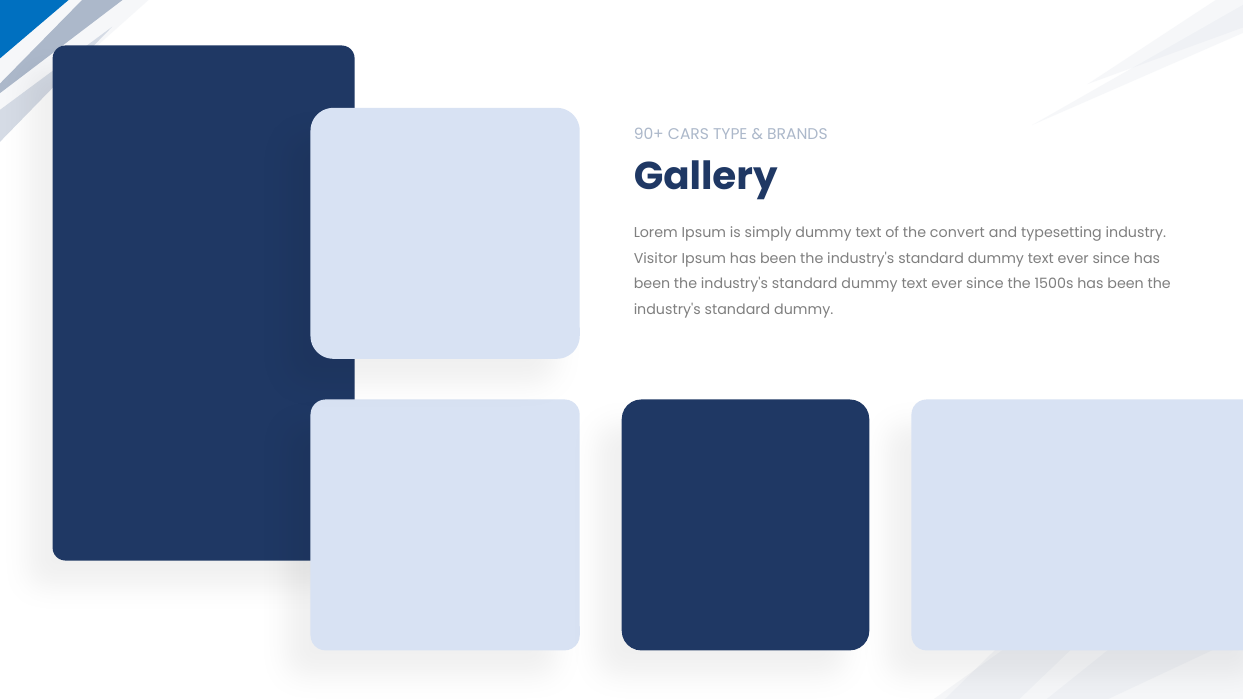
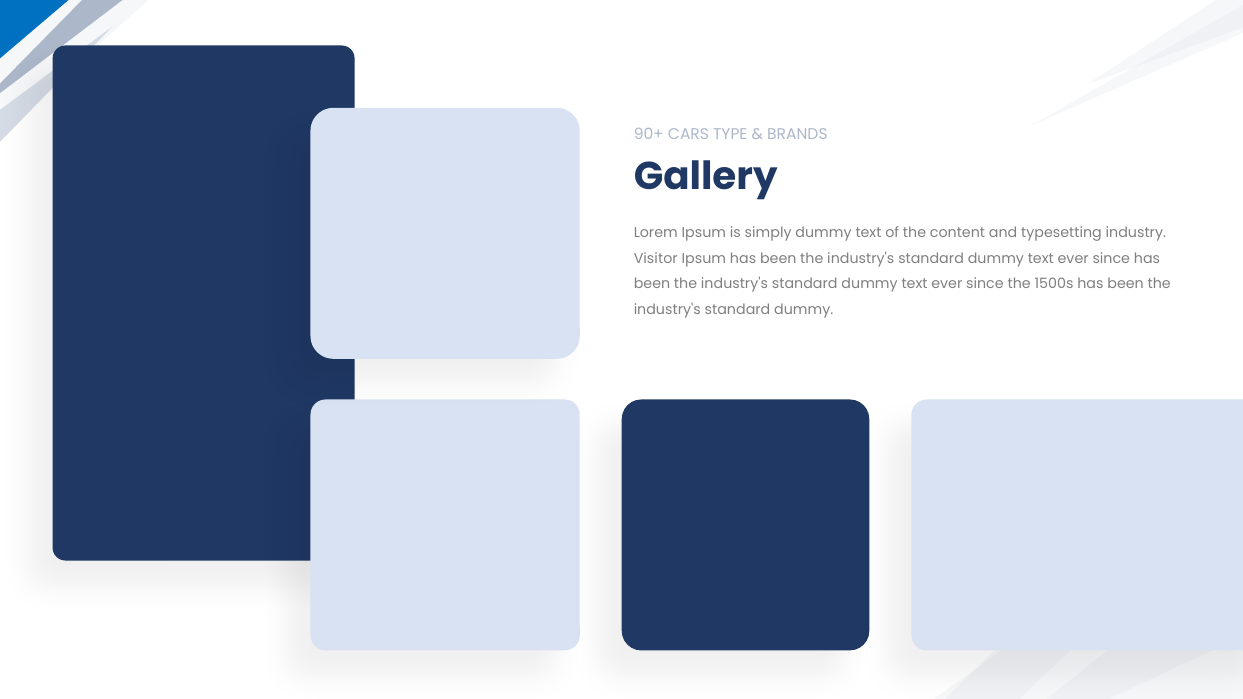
convert: convert -> content (958, 233)
